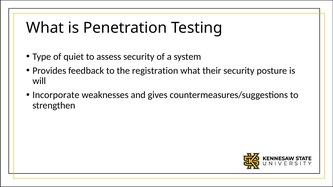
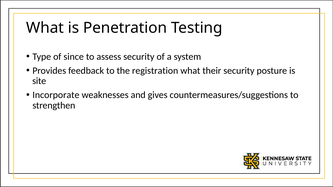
quiet: quiet -> since (74, 57)
will: will -> site (39, 81)
